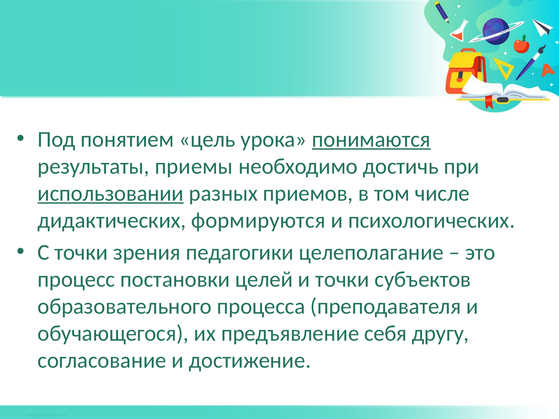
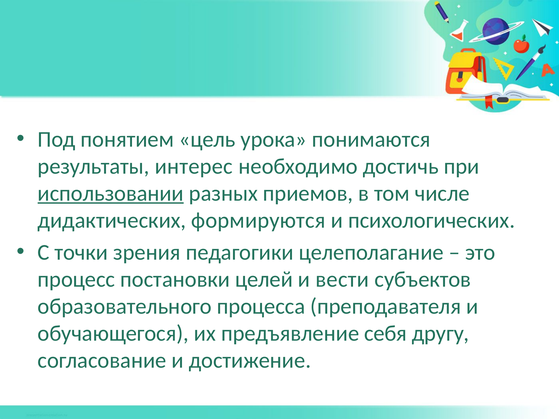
понимаются underline: present -> none (371, 139)
приемы: приемы -> интерес (194, 166)
и точки: точки -> вести (342, 280)
